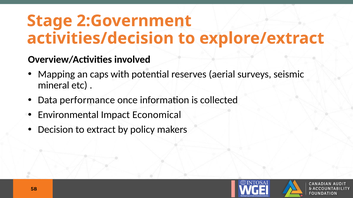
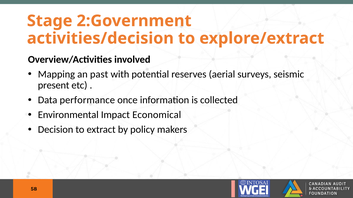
caps: caps -> past (99, 74)
mineral: mineral -> present (54, 86)
